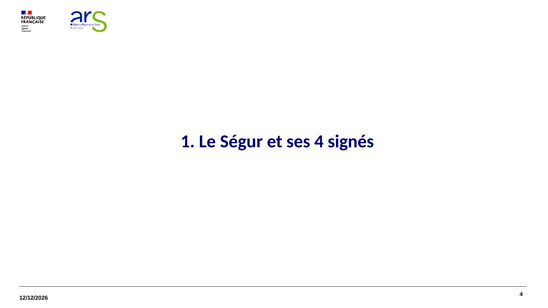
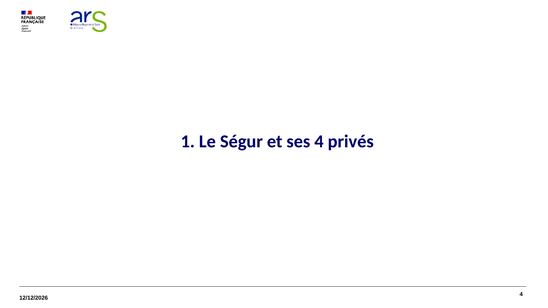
signés: signés -> privés (351, 142)
